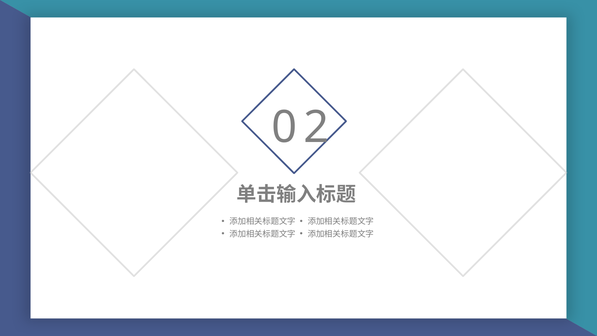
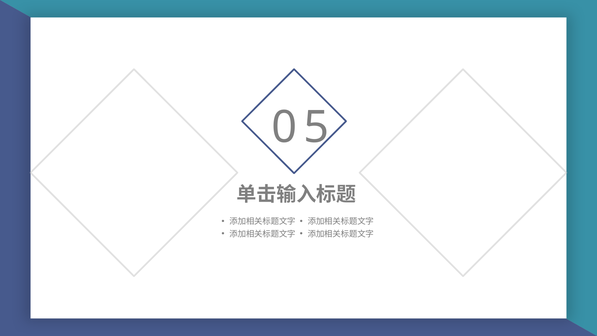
2: 2 -> 5 (316, 127)
